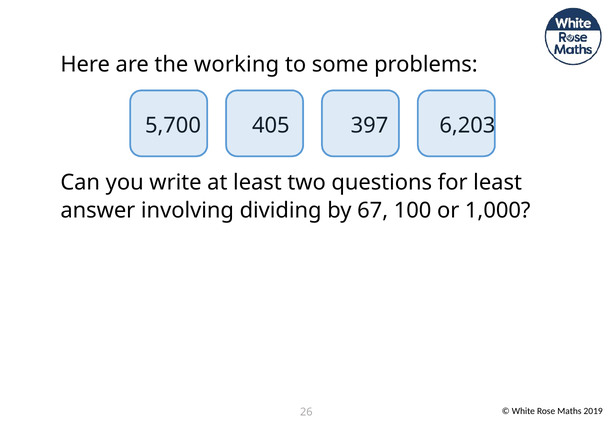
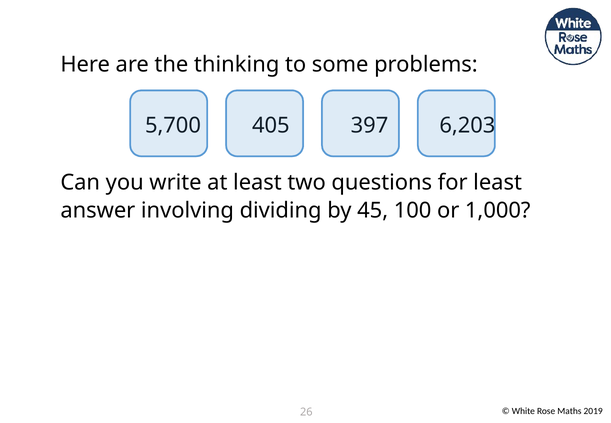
working: working -> thinking (237, 65)
67: 67 -> 45 (373, 211)
